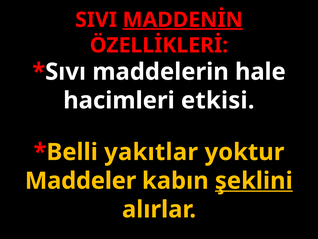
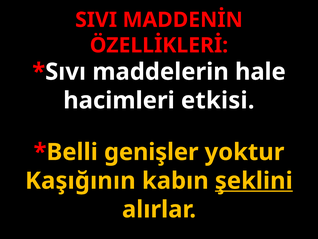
MADDENİN underline: present -> none (183, 20)
yakıtlar: yakıtlar -> genişler (151, 152)
Maddeler: Maddeler -> Kaşığının (80, 180)
